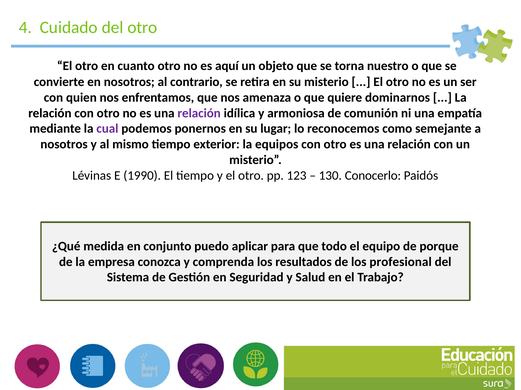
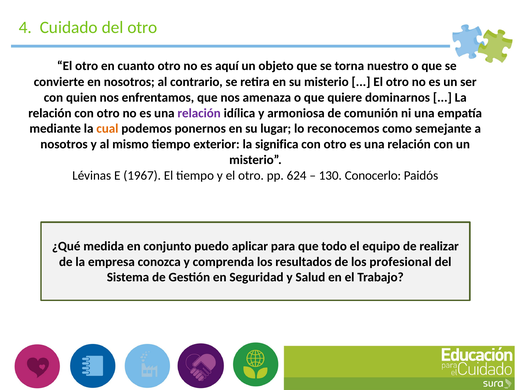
cual colour: purple -> orange (107, 129)
equipos: equipos -> significa (277, 145)
1990: 1990 -> 1967 (142, 176)
123: 123 -> 624 (297, 176)
porque: porque -> realizar (439, 247)
